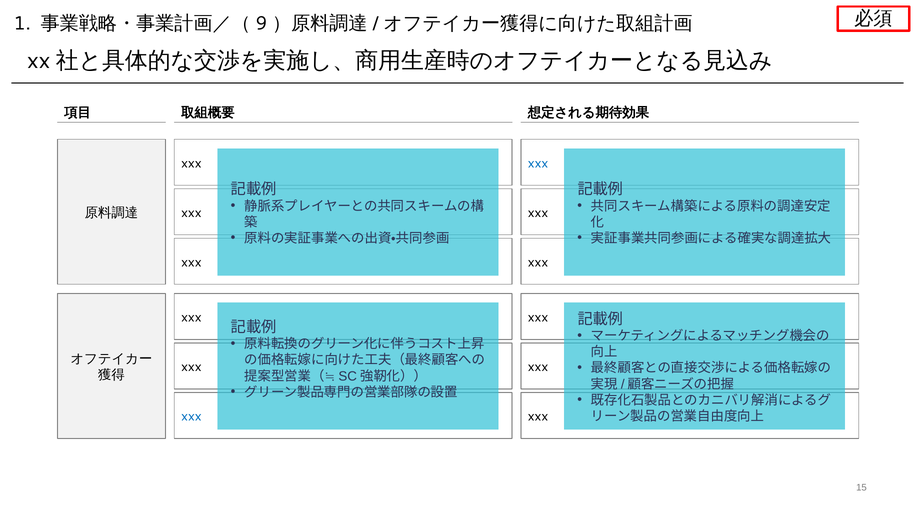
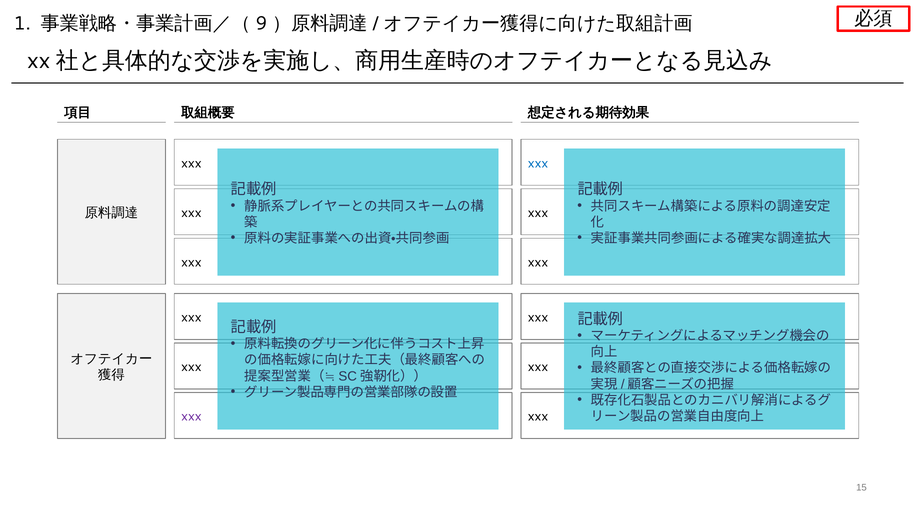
xxx colour: blue -> purple (191, 416)
